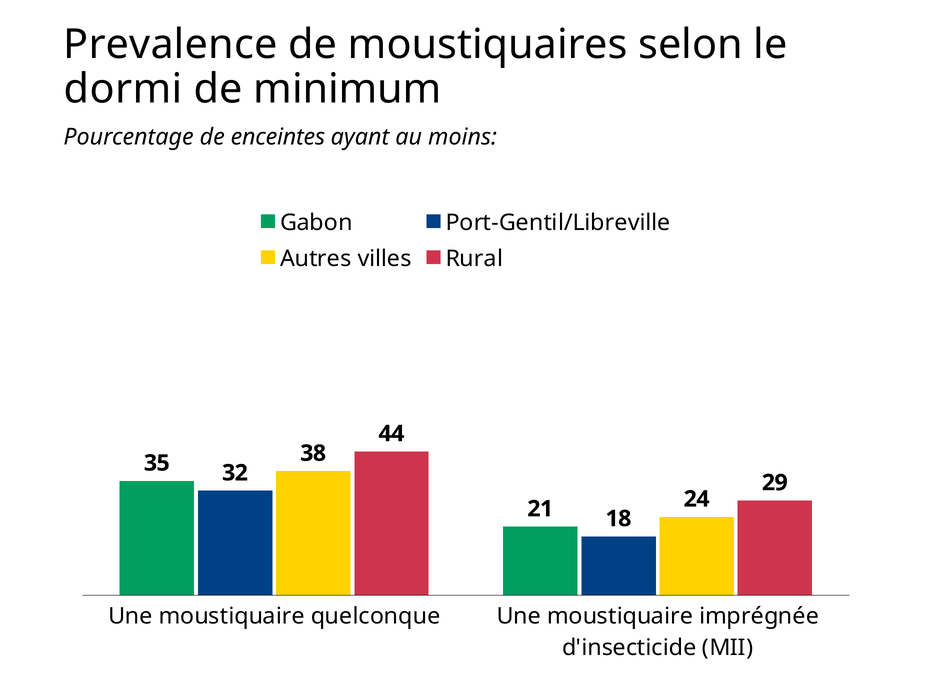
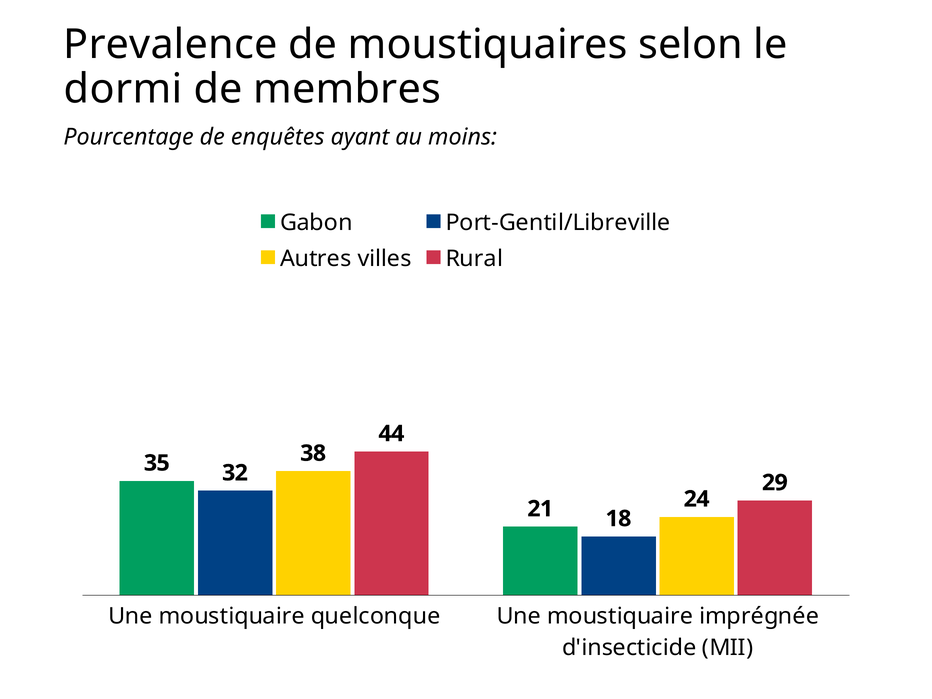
minimum: minimum -> membres (347, 89)
enceintes: enceintes -> enquêtes (278, 137)
